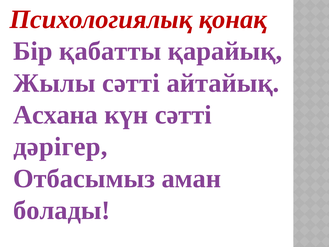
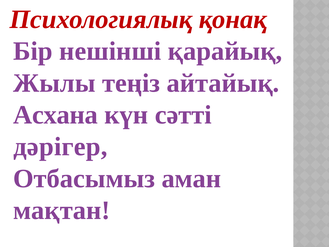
қабатты: қабатты -> нешінші (110, 51)
Жылы сәтті: сәтті -> теңіз (131, 83)
болады: болады -> мақтан (62, 210)
